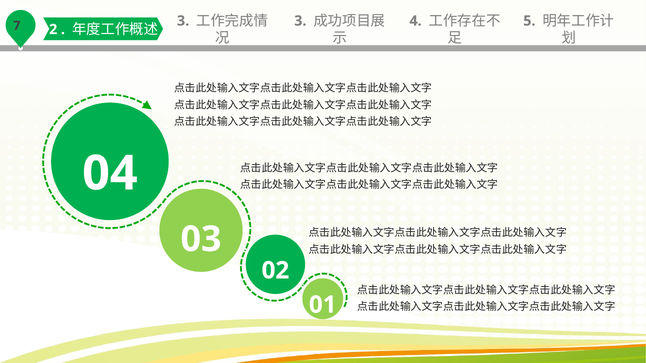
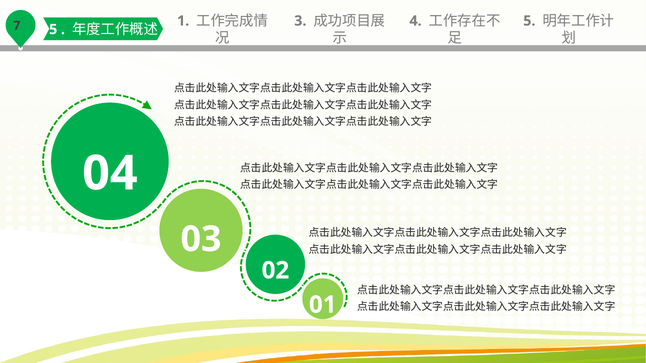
2: 2 -> 5 (53, 29)
3: 3 -> 1 (183, 21)
